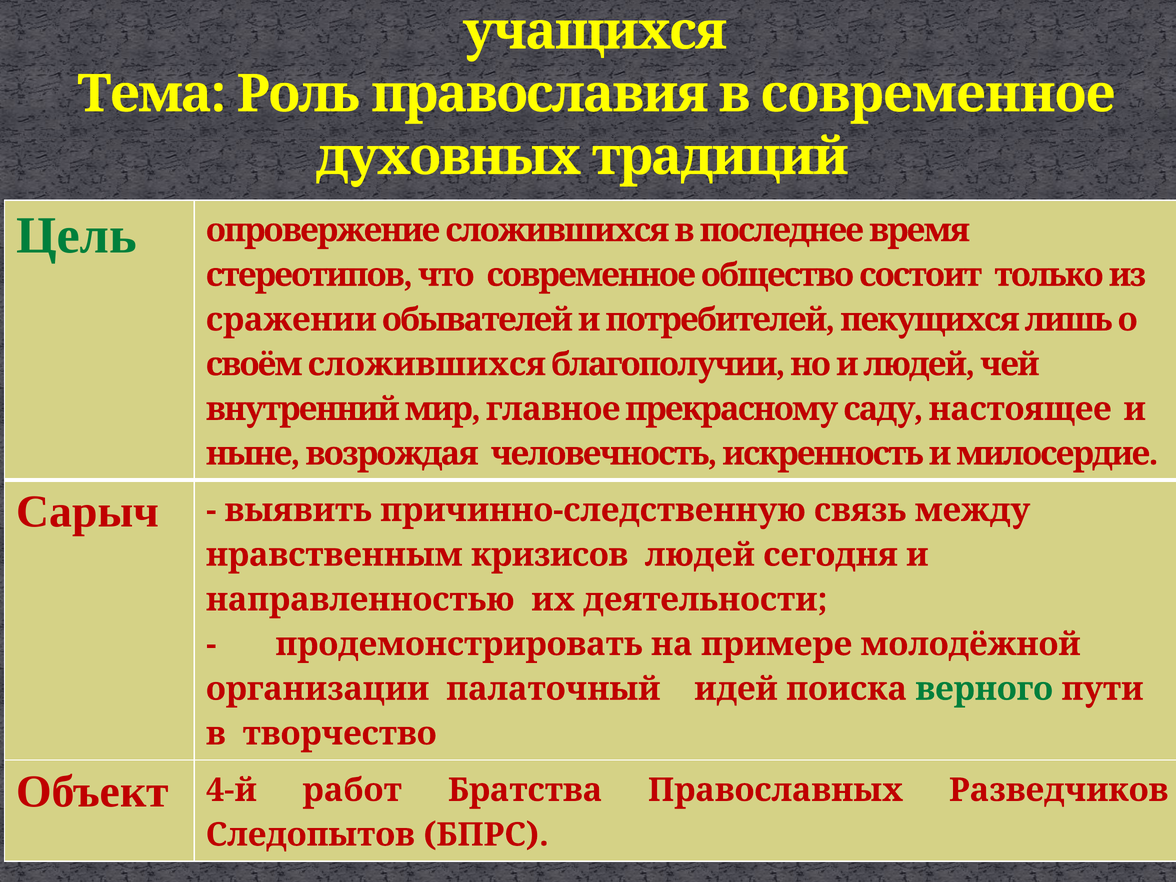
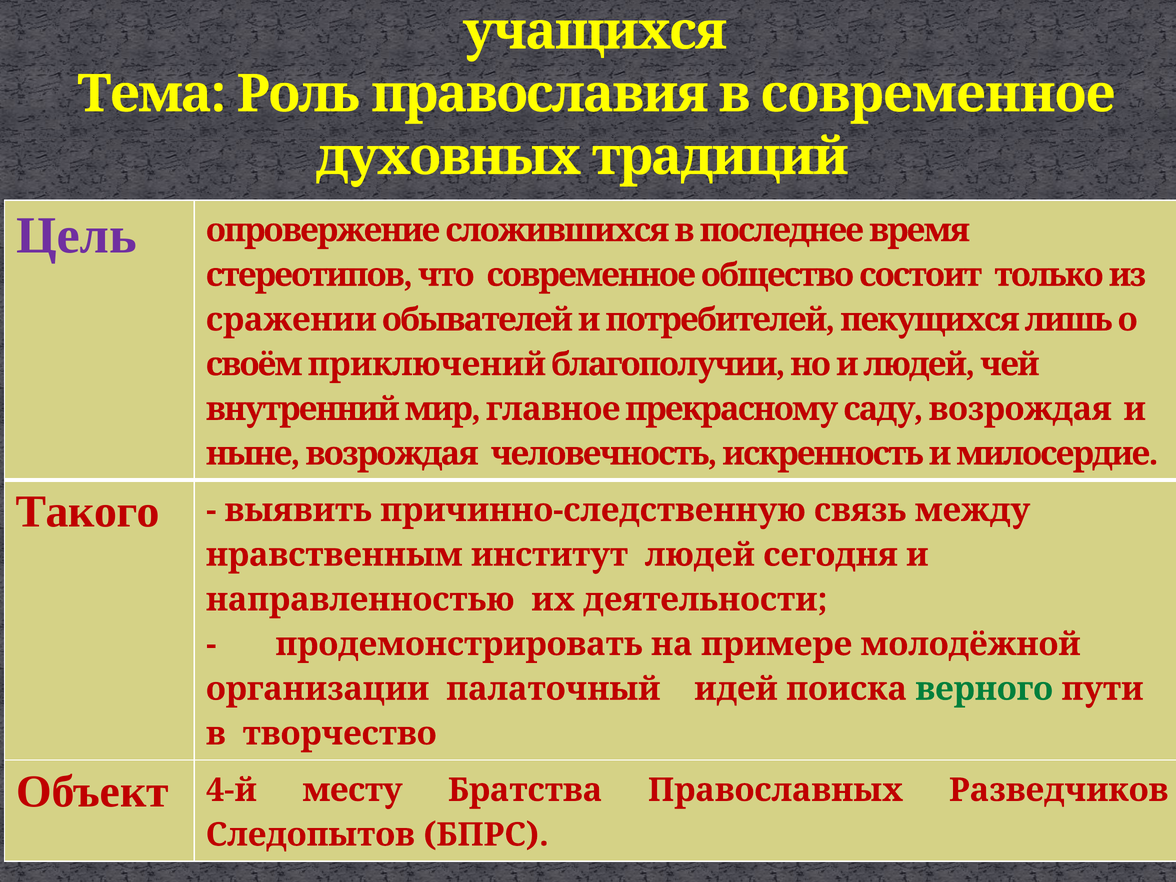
Цель colour: green -> purple (77, 235)
своём сложившихся: сложившихся -> приключений (427, 364)
саду настоящее: настоящее -> возрождая (1020, 409)
Сарыч: Сарыч -> Такого (88, 512)
кризисов: кризисов -> институт (550, 555)
4-й работ: работ -> месту (353, 790)
